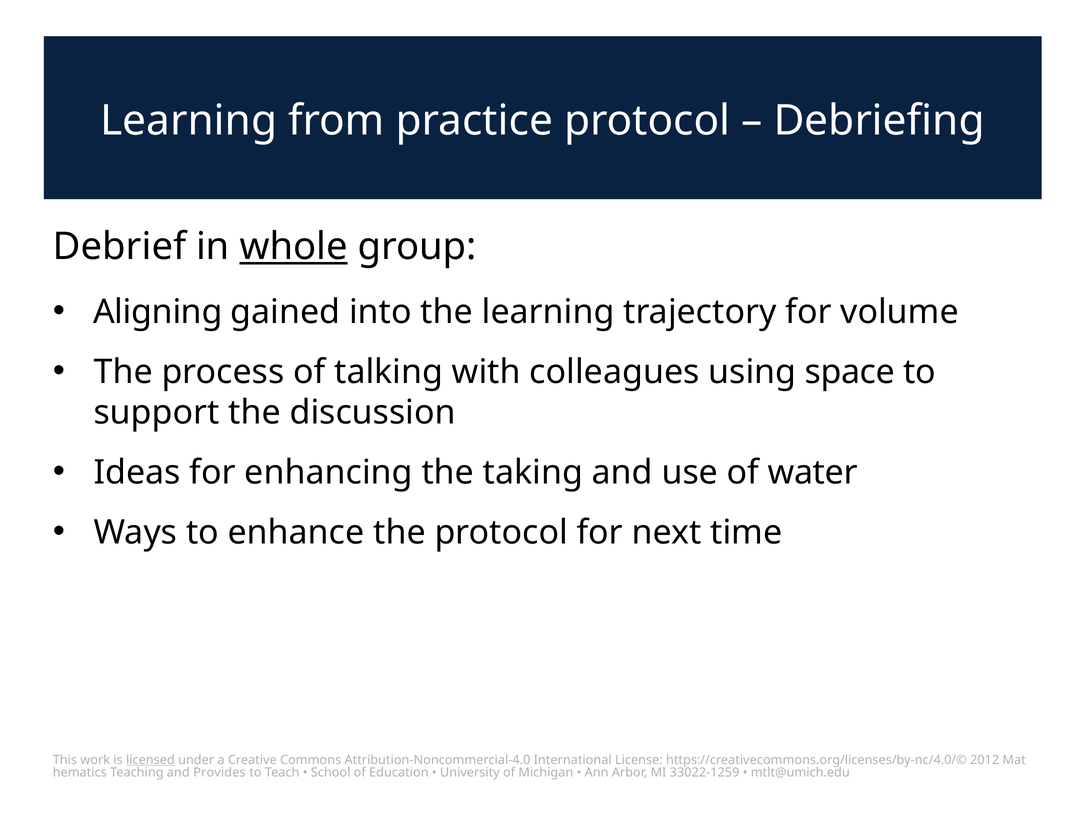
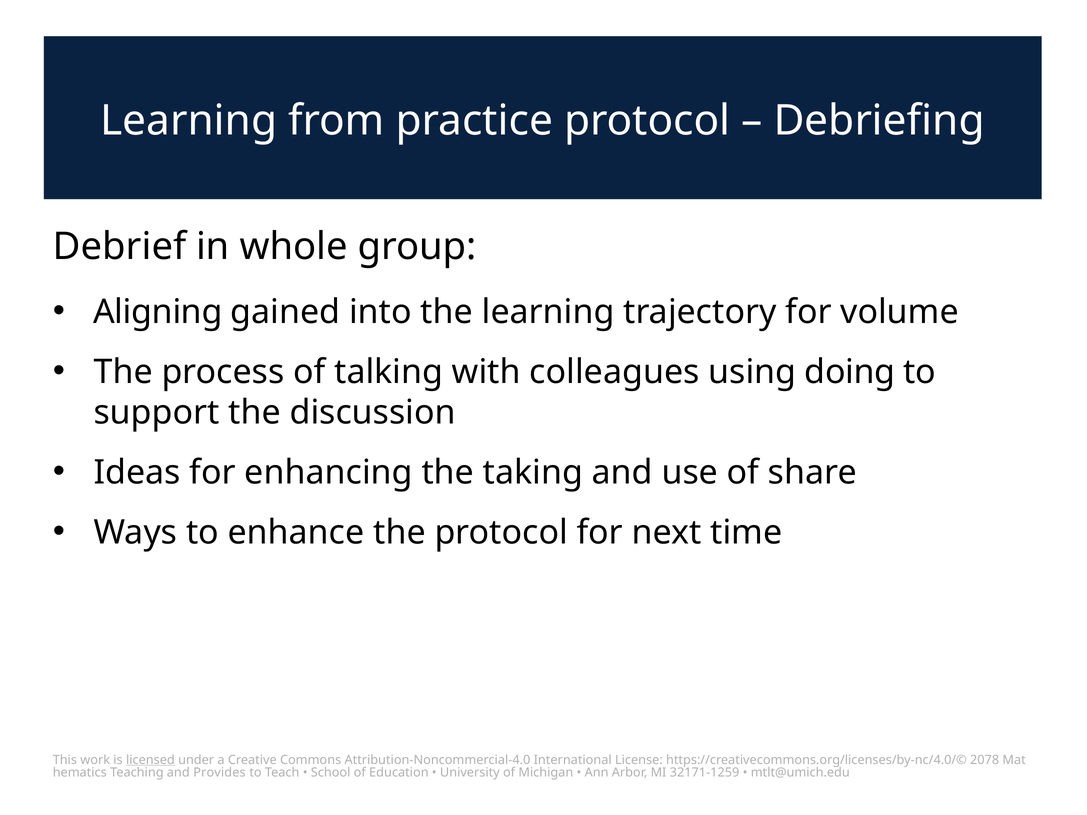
whole underline: present -> none (294, 247)
space: space -> doing (850, 372)
water: water -> share (813, 473)
2012: 2012 -> 2078 (985, 760)
33022-1259: 33022-1259 -> 32171-1259 (705, 773)
